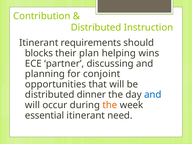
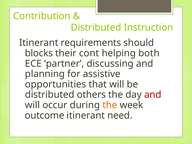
plan: plan -> cont (89, 53)
wins: wins -> both (149, 53)
conjoint: conjoint -> assistive (102, 74)
dinner: dinner -> others (91, 95)
and colour: blue -> red (153, 95)
essential: essential -> outcome (45, 115)
